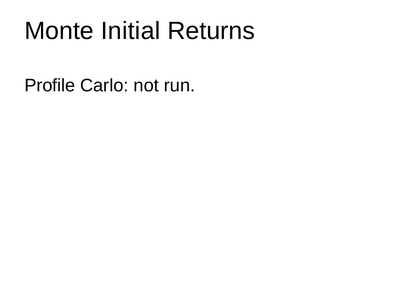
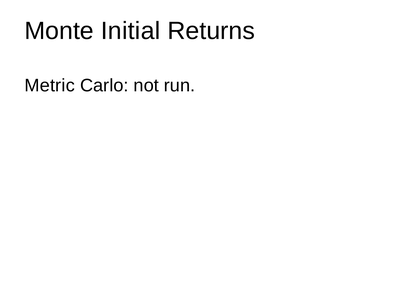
Profile: Profile -> Metric (50, 86)
